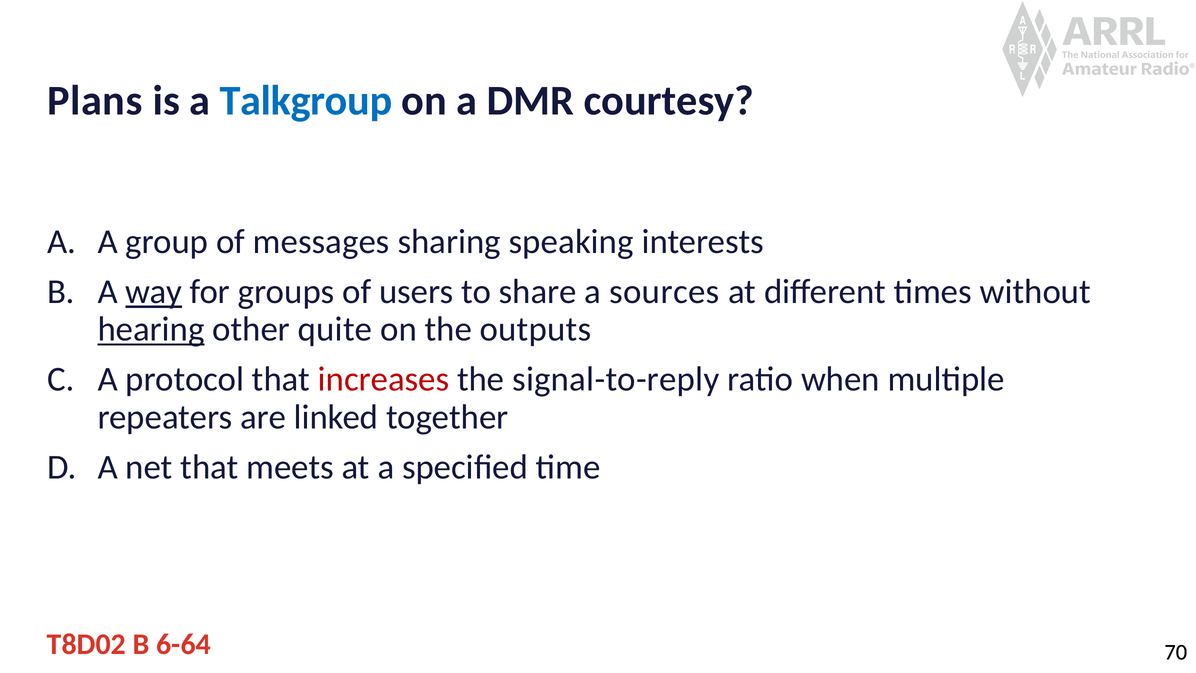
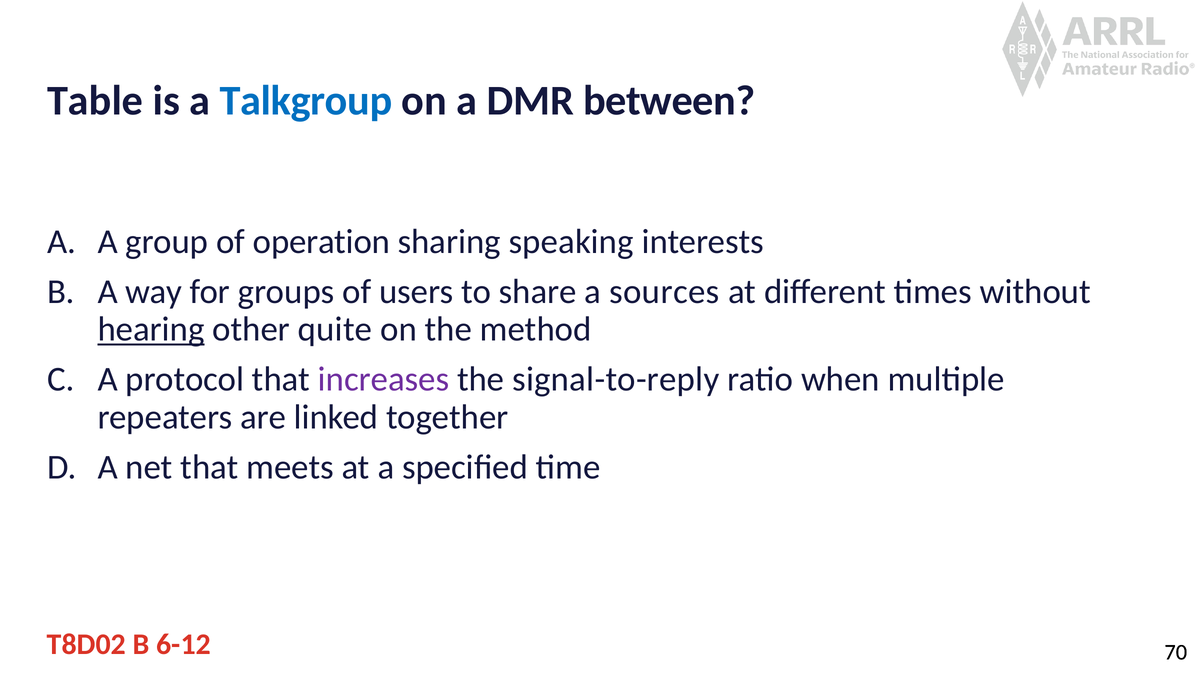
Plans: Plans -> Table (95, 101)
courtesy: courtesy -> between (669, 101)
messages: messages -> operation (321, 242)
way underline: present -> none (154, 292)
outputs: outputs -> method (536, 329)
increases colour: red -> purple (384, 379)
6-64: 6-64 -> 6-12 (184, 644)
